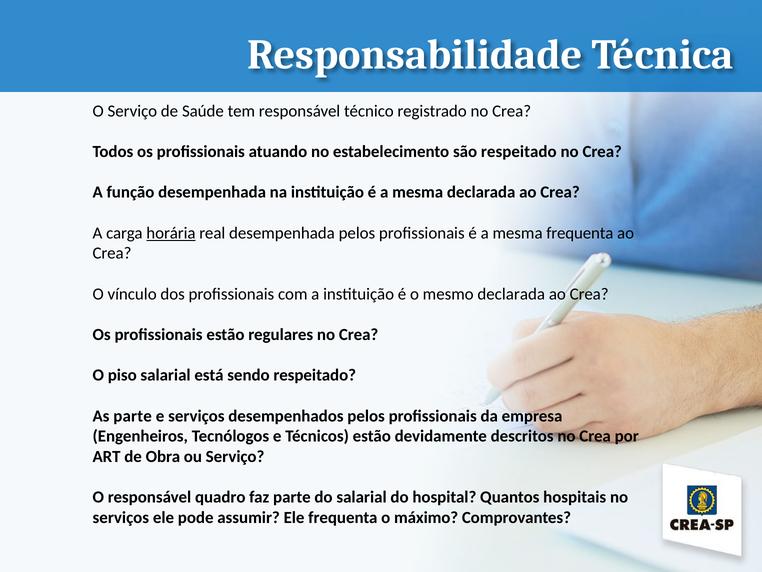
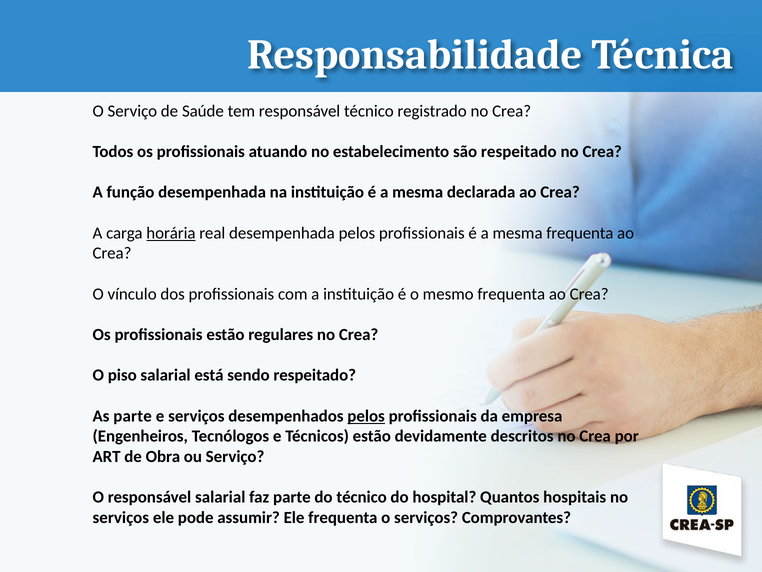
mesmo declarada: declarada -> frequenta (511, 294)
pelos underline: none -> present (366, 416)
responsável quadro: quadro -> salarial (220, 497)
do salarial: salarial -> técnico (362, 497)
o máximo: máximo -> serviços (426, 517)
